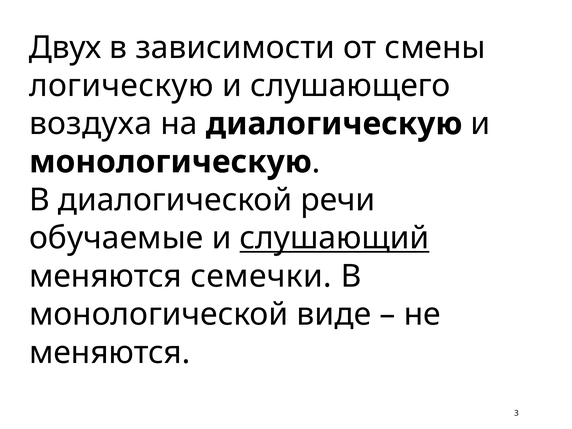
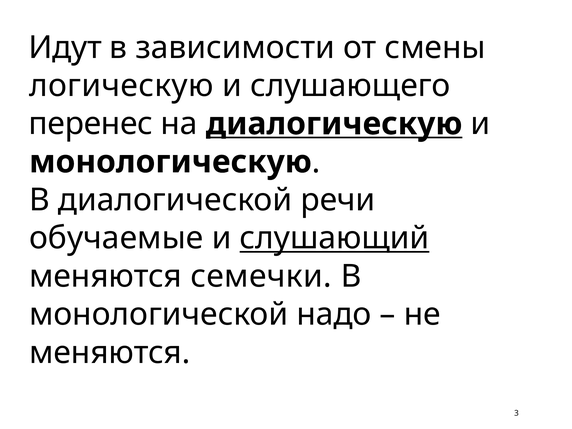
Двух: Двух -> Идут (65, 48)
воздуха: воздуха -> перенес (91, 124)
диалогическую underline: none -> present (334, 124)
виде: виде -> надо (334, 314)
